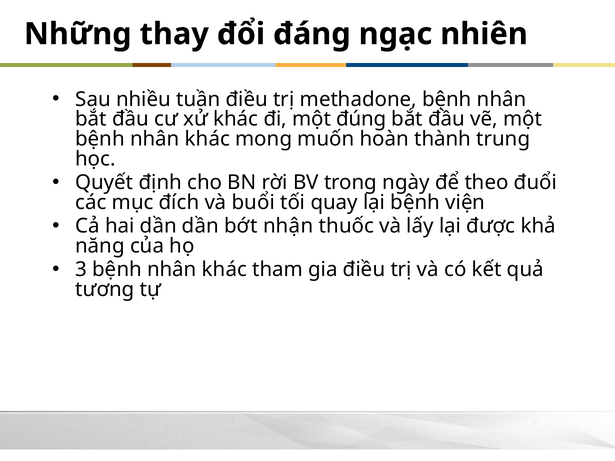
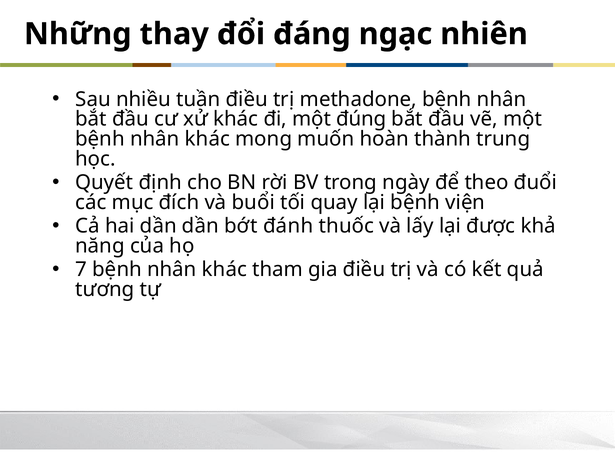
nhận: nhận -> đánh (288, 226)
3: 3 -> 7 (81, 270)
